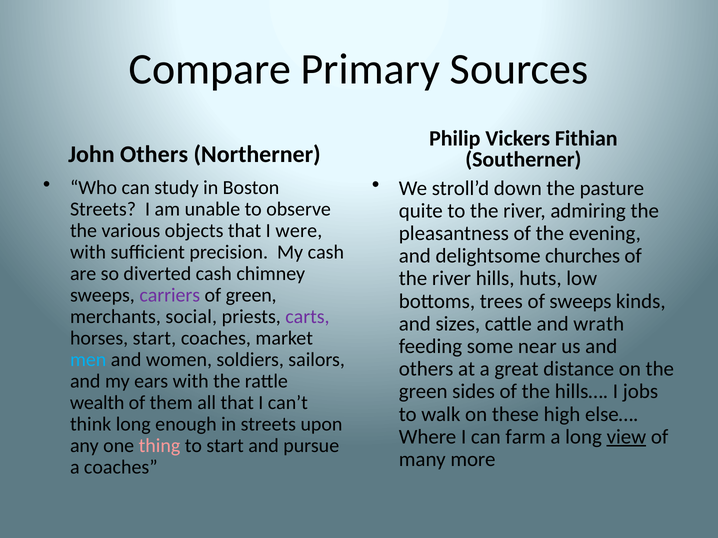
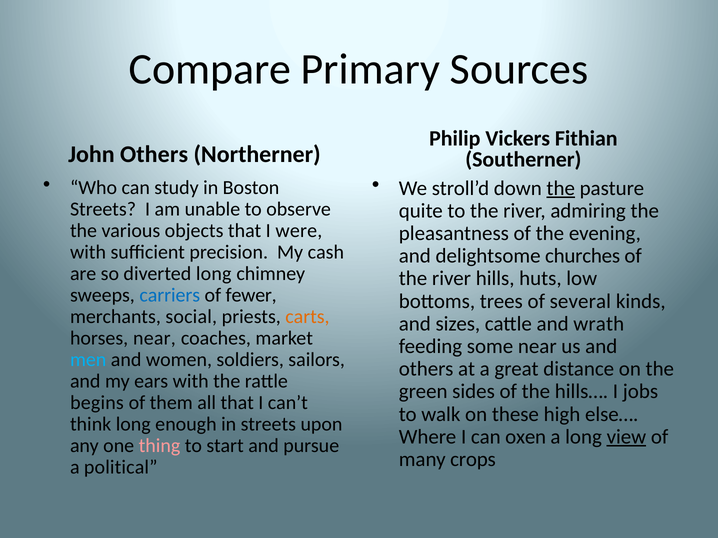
the underline: none -> present (561, 188)
diverted cash: cash -> long (214, 274)
carriers colour: purple -> blue (170, 295)
of green: green -> fewer (251, 295)
of sweeps: sweeps -> several (580, 301)
carts colour: purple -> orange (307, 317)
horses start: start -> near (154, 339)
wealth: wealth -> begins (97, 403)
farm: farm -> oxen (526, 437)
more: more -> crops (473, 460)
a coaches: coaches -> political (121, 468)
